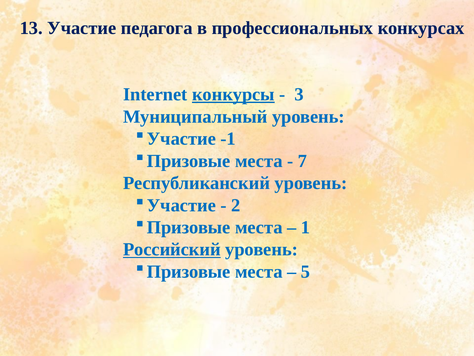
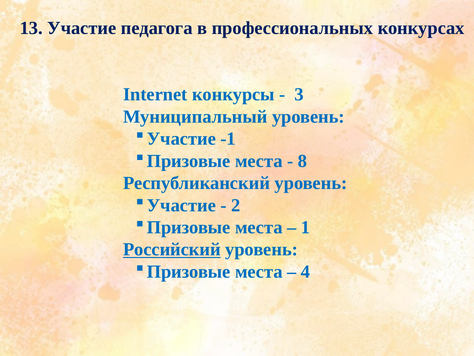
конкурсы underline: present -> none (233, 94)
7: 7 -> 8 (302, 161)
5: 5 -> 4 (306, 271)
